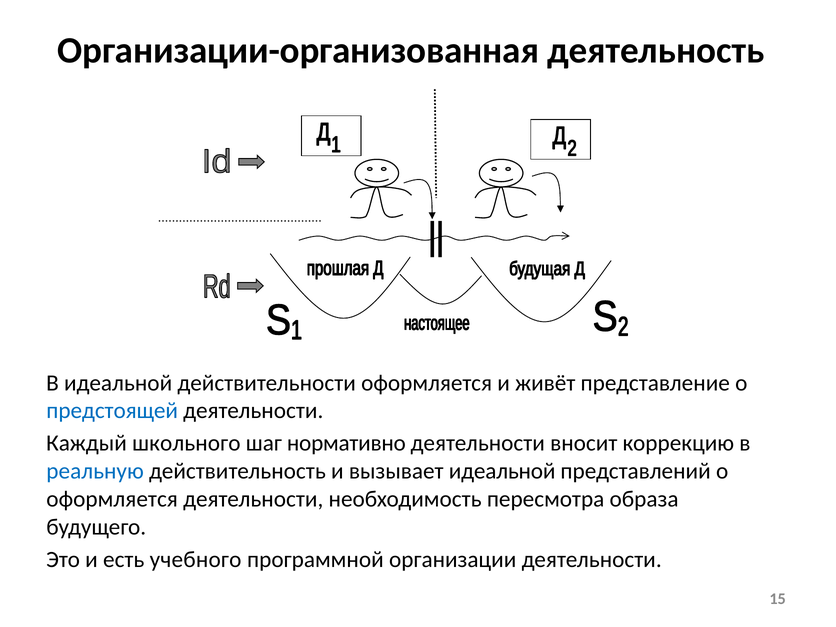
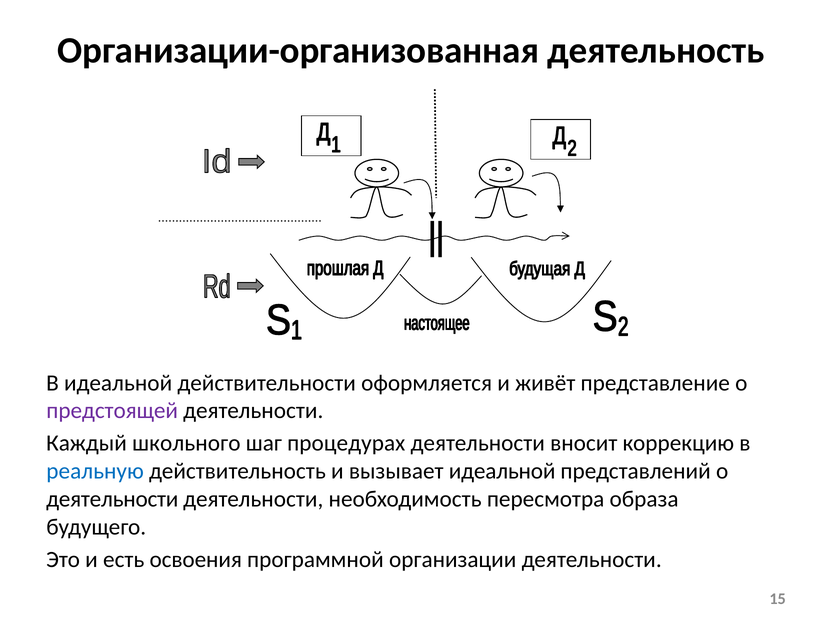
предстоящей colour: blue -> purple (112, 411)
нормативно: нормативно -> процедурах (346, 443)
оформляется: оформляется -> деятельности (112, 499)
учебного: учебного -> освоения (196, 559)
